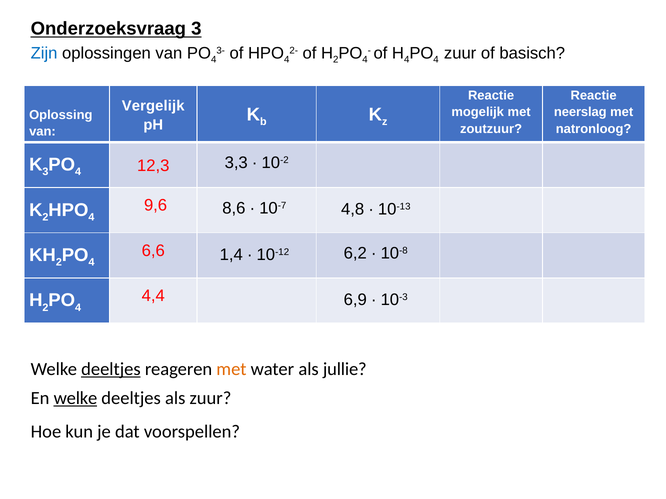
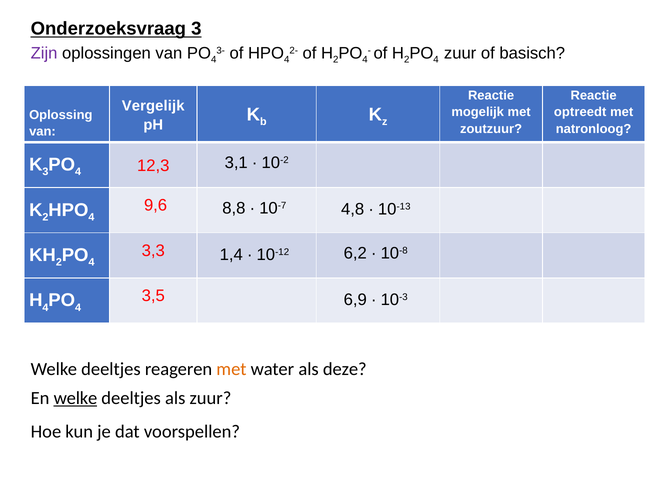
Zijn colour: blue -> purple (44, 53)
4: 4 -> 2 (407, 60)
neerslag: neerslag -> optreedt (580, 112)
3,3: 3,3 -> 3,1 (236, 163)
8,6: 8,6 -> 8,8 (234, 208)
6,6: 6,6 -> 3,3 (153, 251)
4,4: 4,4 -> 3,5 (153, 296)
2: 2 -> 4 (45, 308)
deeltjes underline: present -> none (111, 369)
jullie: jullie -> deze (345, 369)
